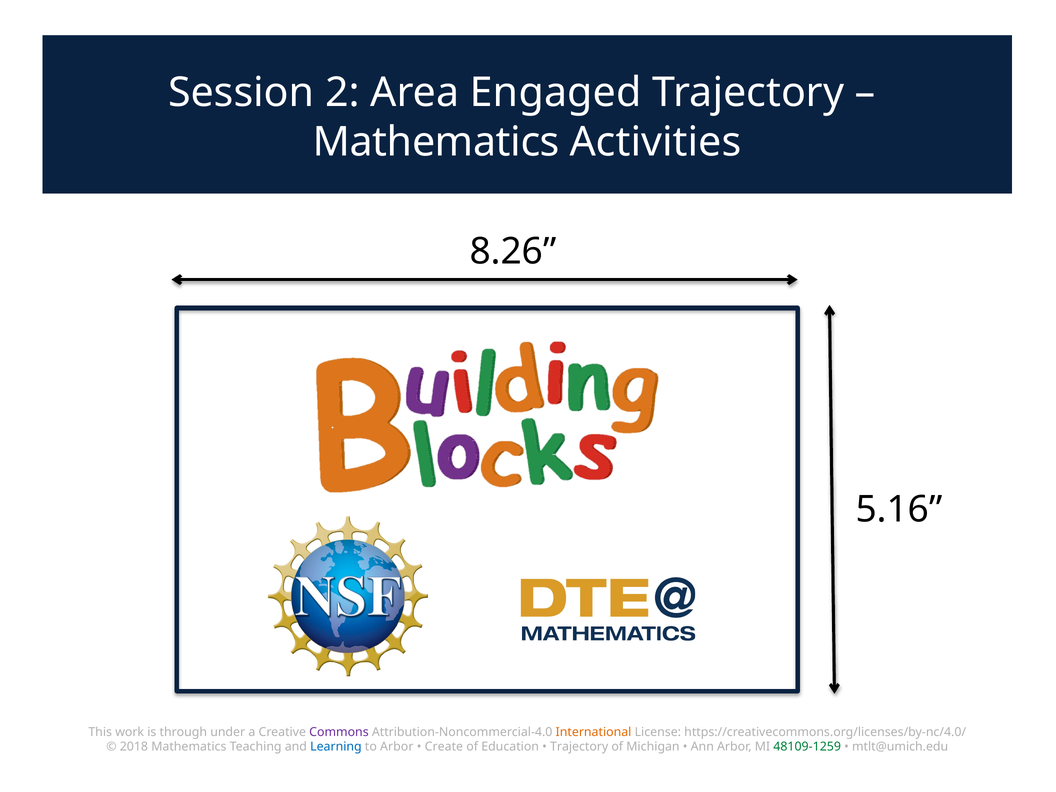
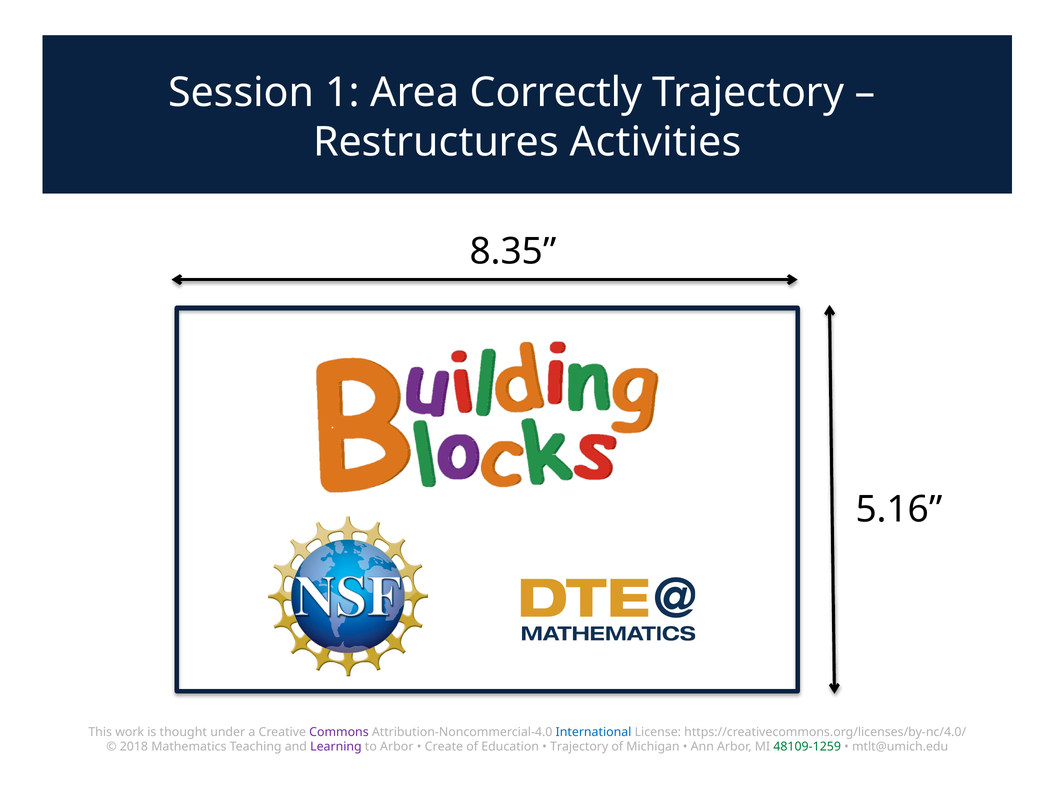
2: 2 -> 1 (342, 93)
Engaged: Engaged -> Correctly (556, 93)
Mathematics: Mathematics -> Restructures (436, 142)
8.26: 8.26 -> 8.35 (513, 252)
through: through -> thought (183, 732)
International colour: orange -> blue (594, 732)
Learning colour: blue -> purple (336, 747)
